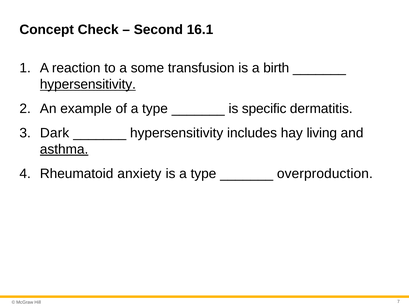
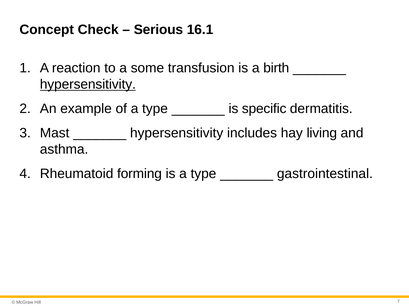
Second: Second -> Serious (158, 30)
Dark: Dark -> Mast (55, 133)
asthma underline: present -> none (64, 150)
anxiety: anxiety -> forming (139, 174)
overproduction: overproduction -> gastrointestinal (325, 174)
